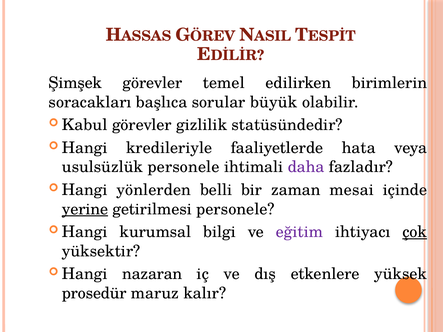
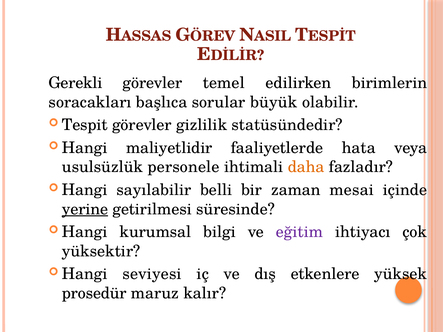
Şimşek: Şimşek -> Gerekli (75, 83)
Kabul: Kabul -> Tespit (85, 125)
kredileriyle: kredileriyle -> maliyetlidir (169, 148)
daha colour: purple -> orange (306, 167)
yönlerden: yönlerden -> sayılabilir (154, 190)
getirilmesi personele: personele -> süresinde (236, 209)
çok underline: present -> none (415, 232)
nazaran: nazaran -> seviyesi (152, 274)
